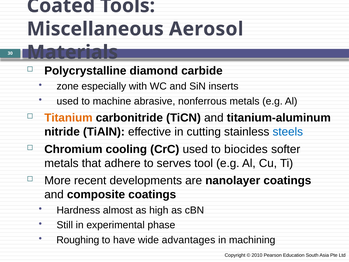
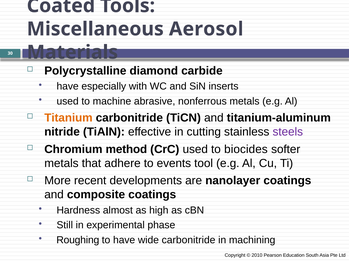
zone: zone -> have (68, 86)
steels colour: blue -> purple (288, 132)
cooling: cooling -> method (126, 149)
serves: serves -> events (174, 163)
wide advantages: advantages -> carbonitride (189, 240)
